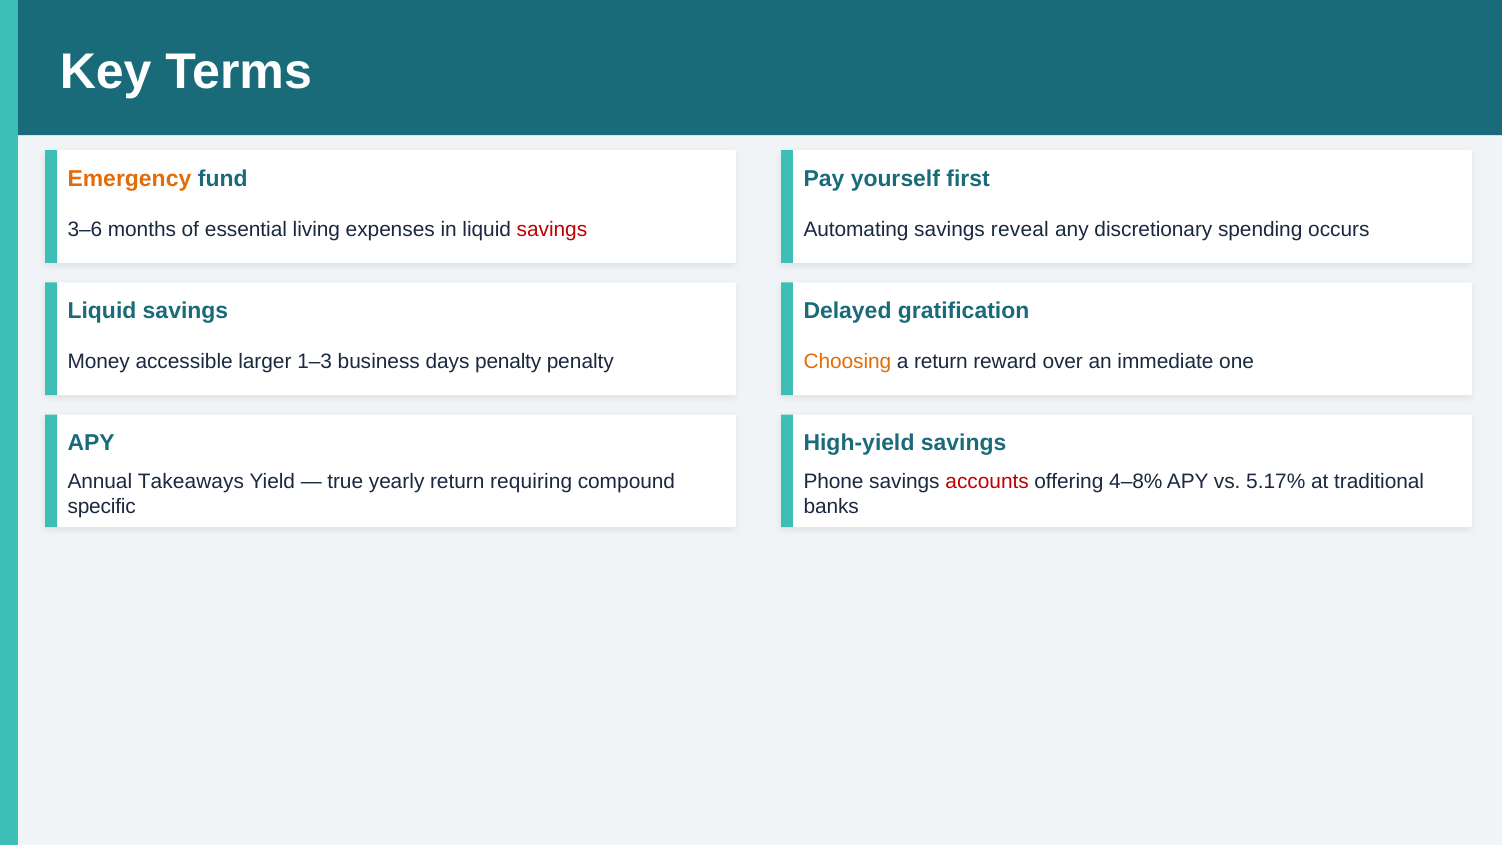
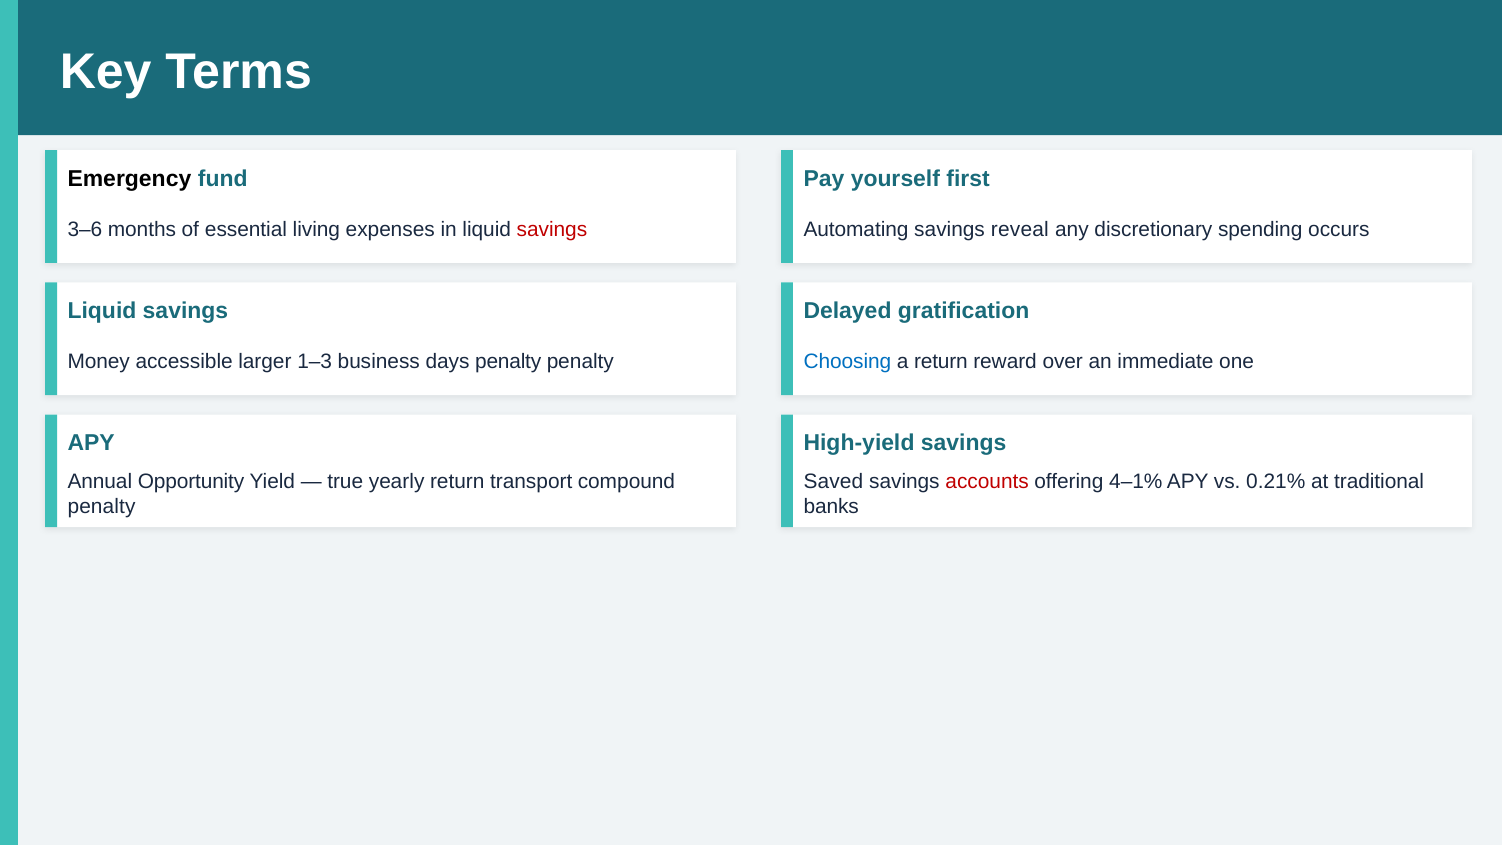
Emergency colour: orange -> black (129, 179)
Choosing colour: orange -> blue (847, 362)
Takeaways: Takeaways -> Opportunity (191, 481)
requiring: requiring -> transport (531, 481)
Phone: Phone -> Saved (833, 481)
4–8%: 4–8% -> 4–1% (1136, 481)
5.17%: 5.17% -> 0.21% (1276, 481)
specific: specific -> penalty (102, 507)
